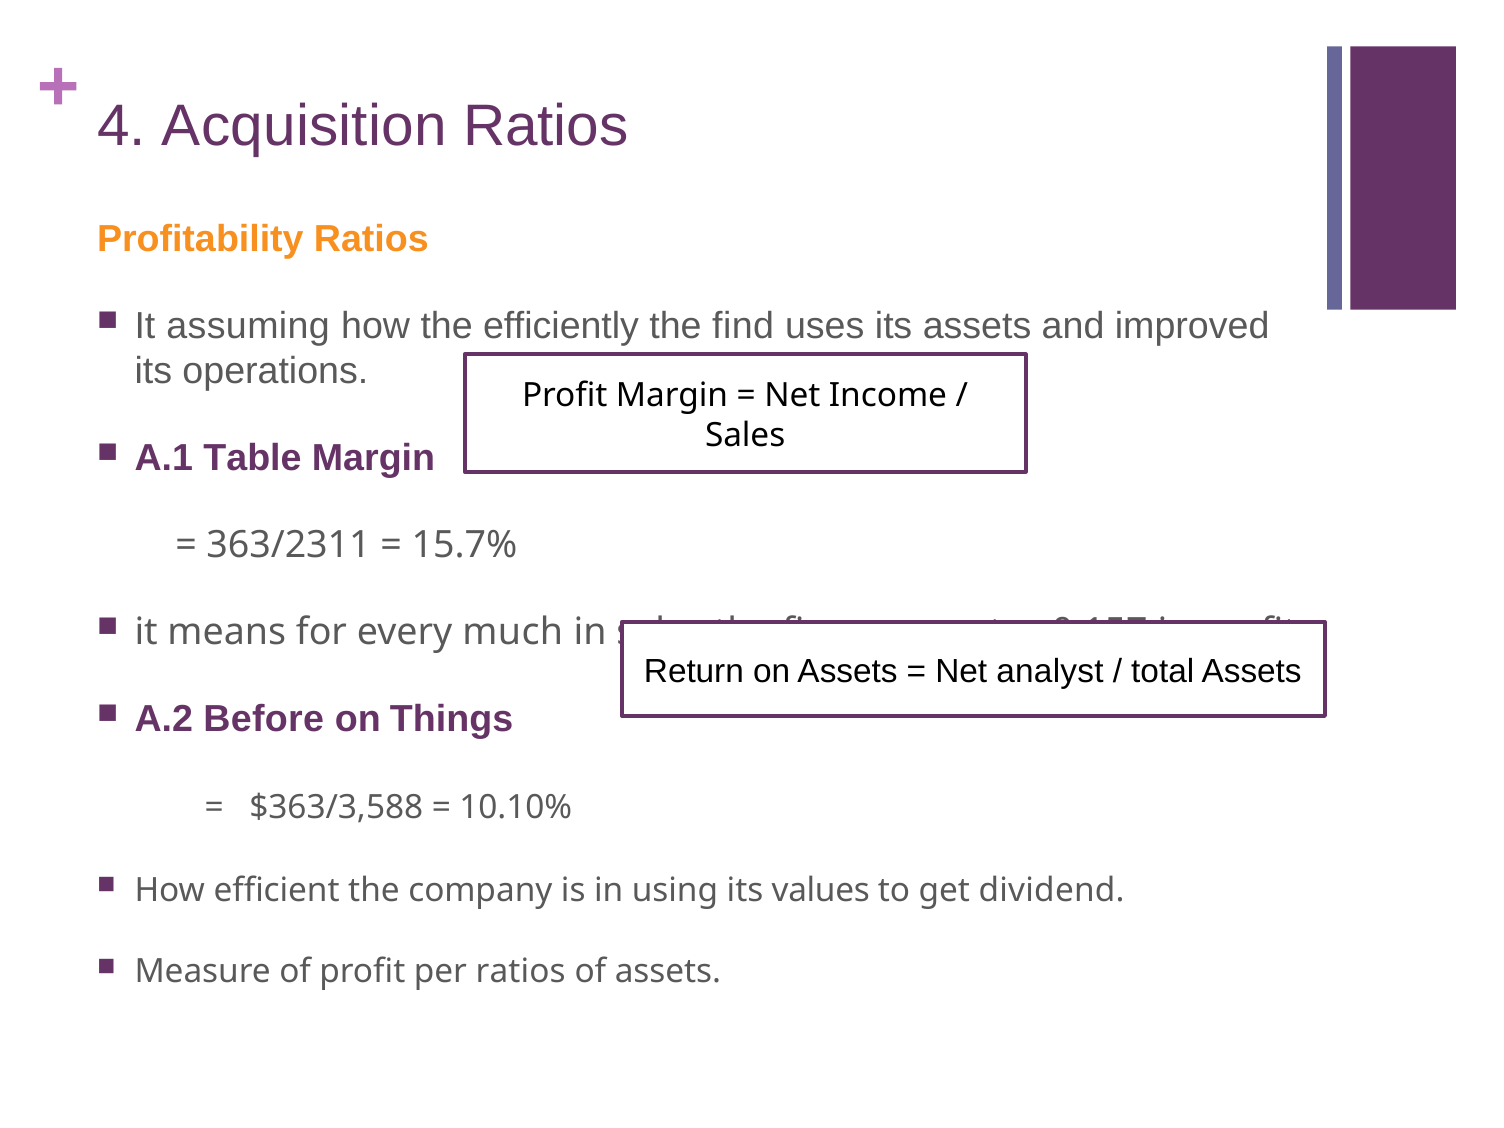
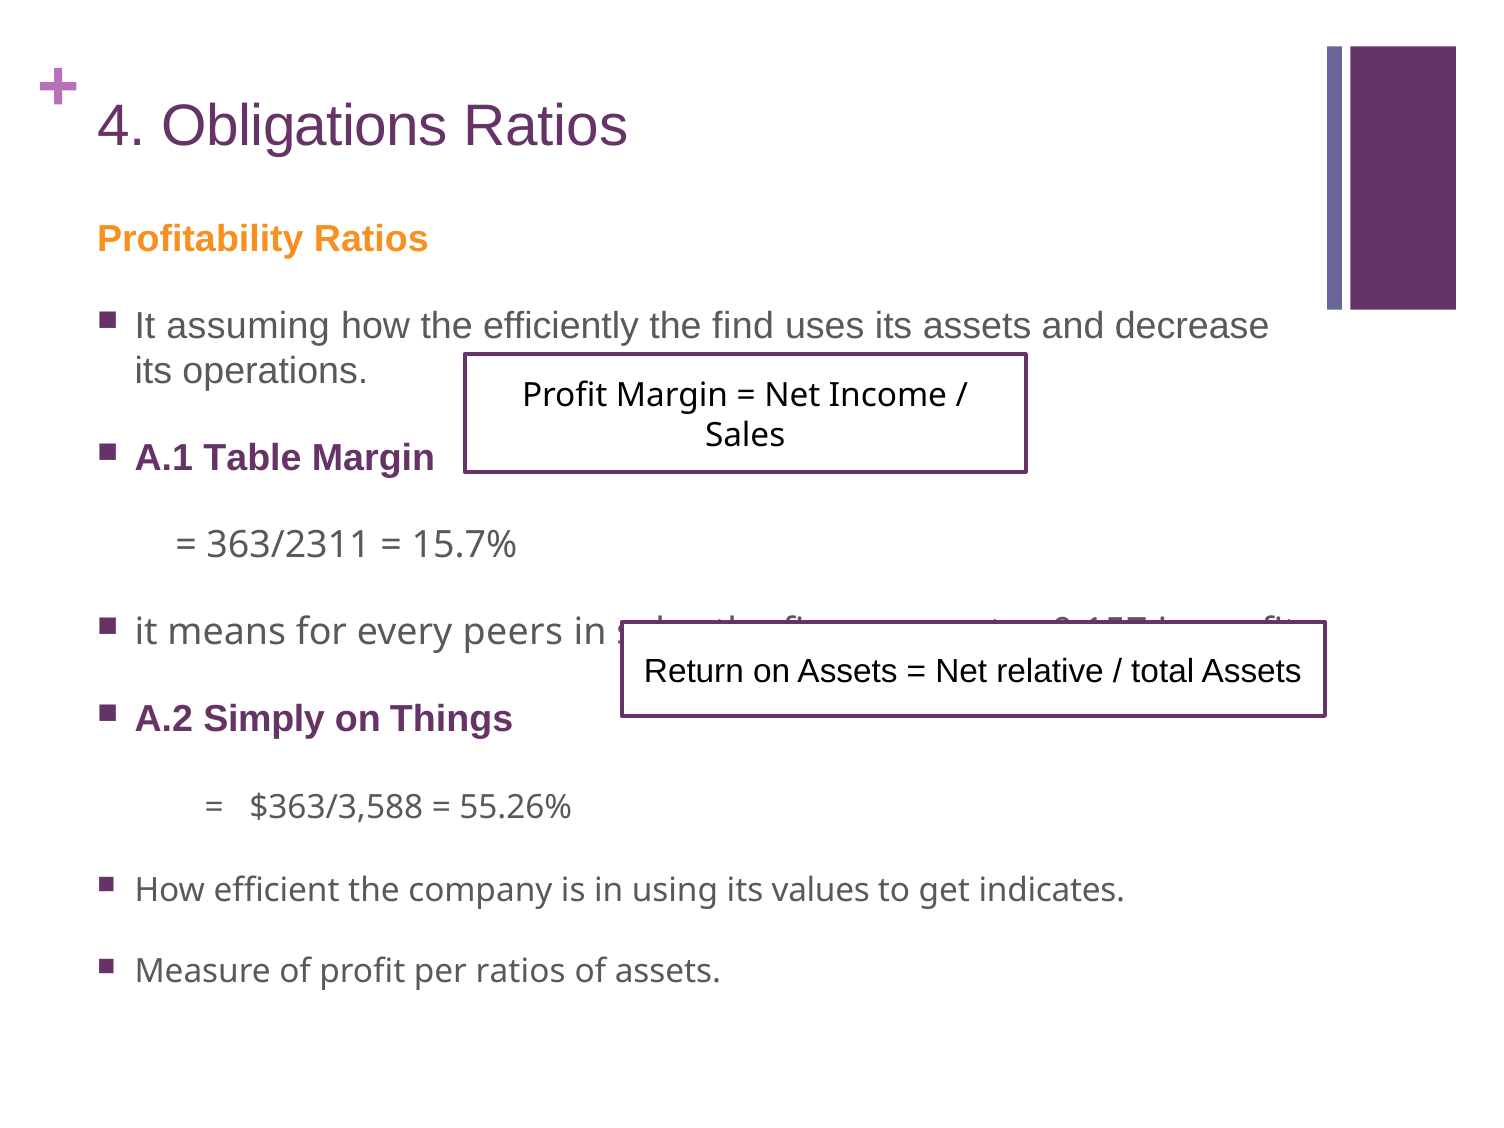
Acquisition: Acquisition -> Obligations (305, 126)
improved: improved -> decrease (1192, 326)
much: much -> peers (513, 632)
analyst: analyst -> relative (1050, 671)
Before: Before -> Simply (264, 719)
10.10%: 10.10% -> 55.26% (516, 807)
dividend: dividend -> indicates (1052, 890)
